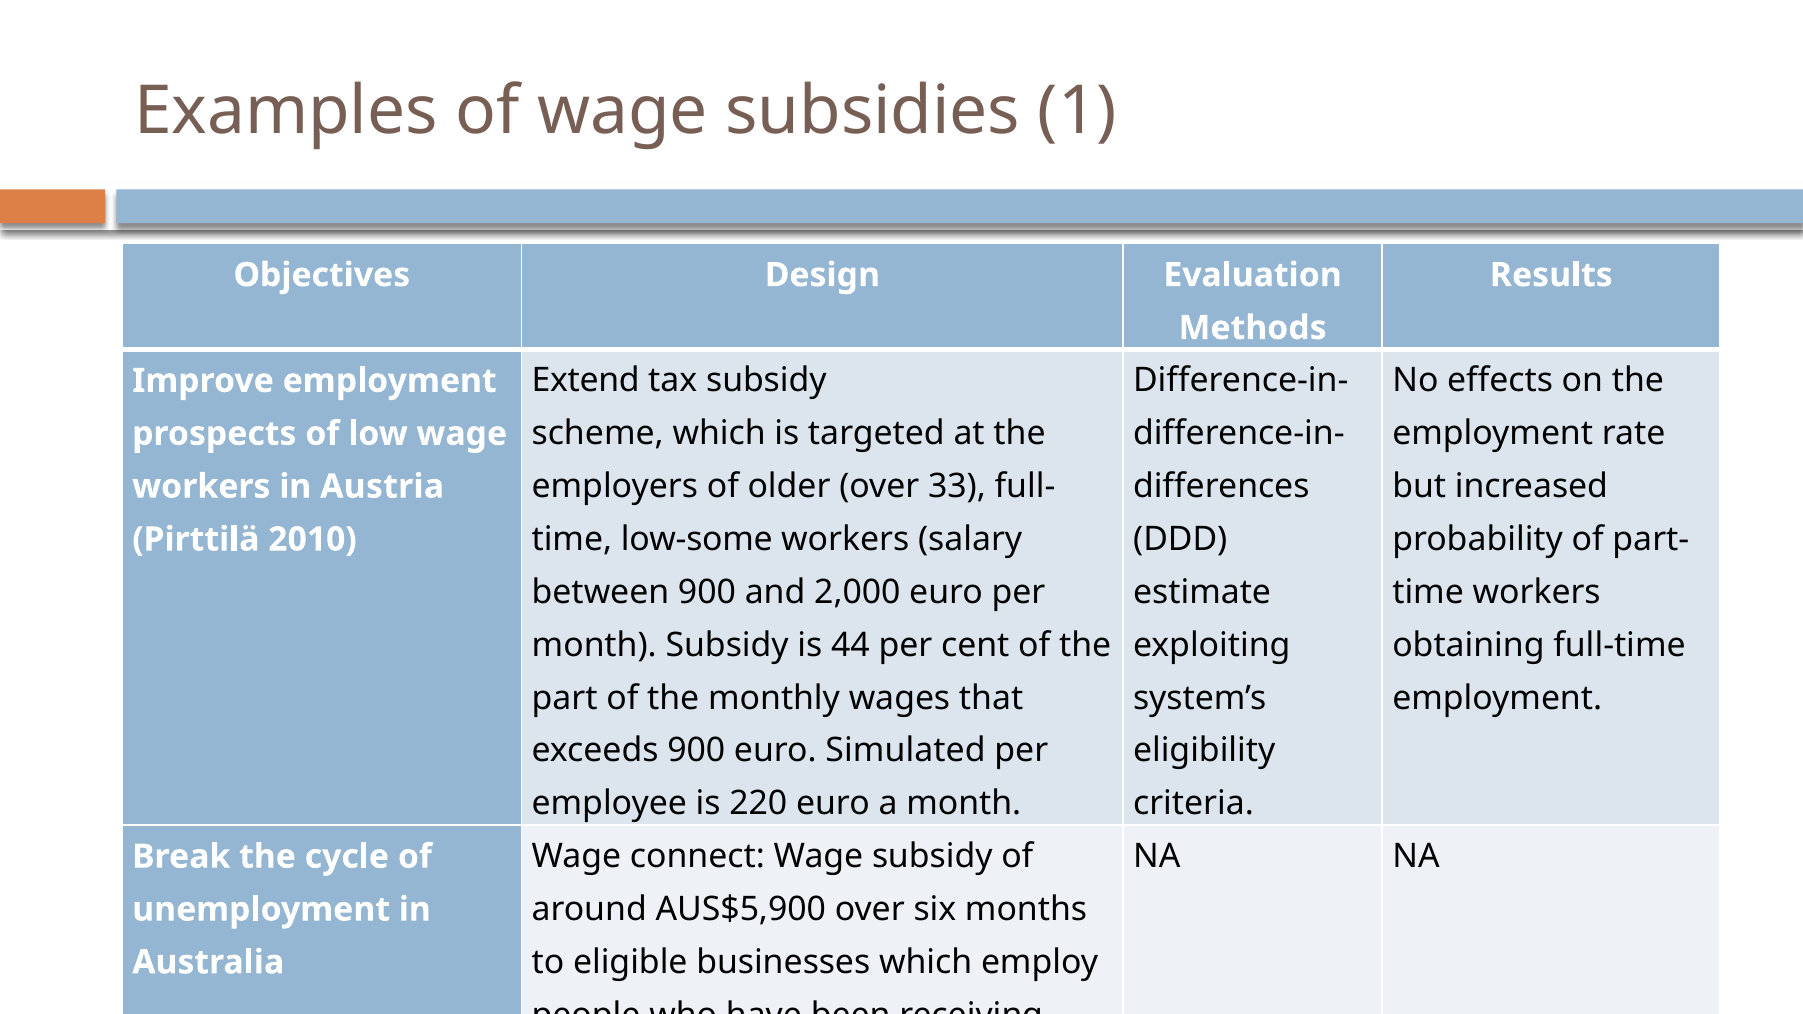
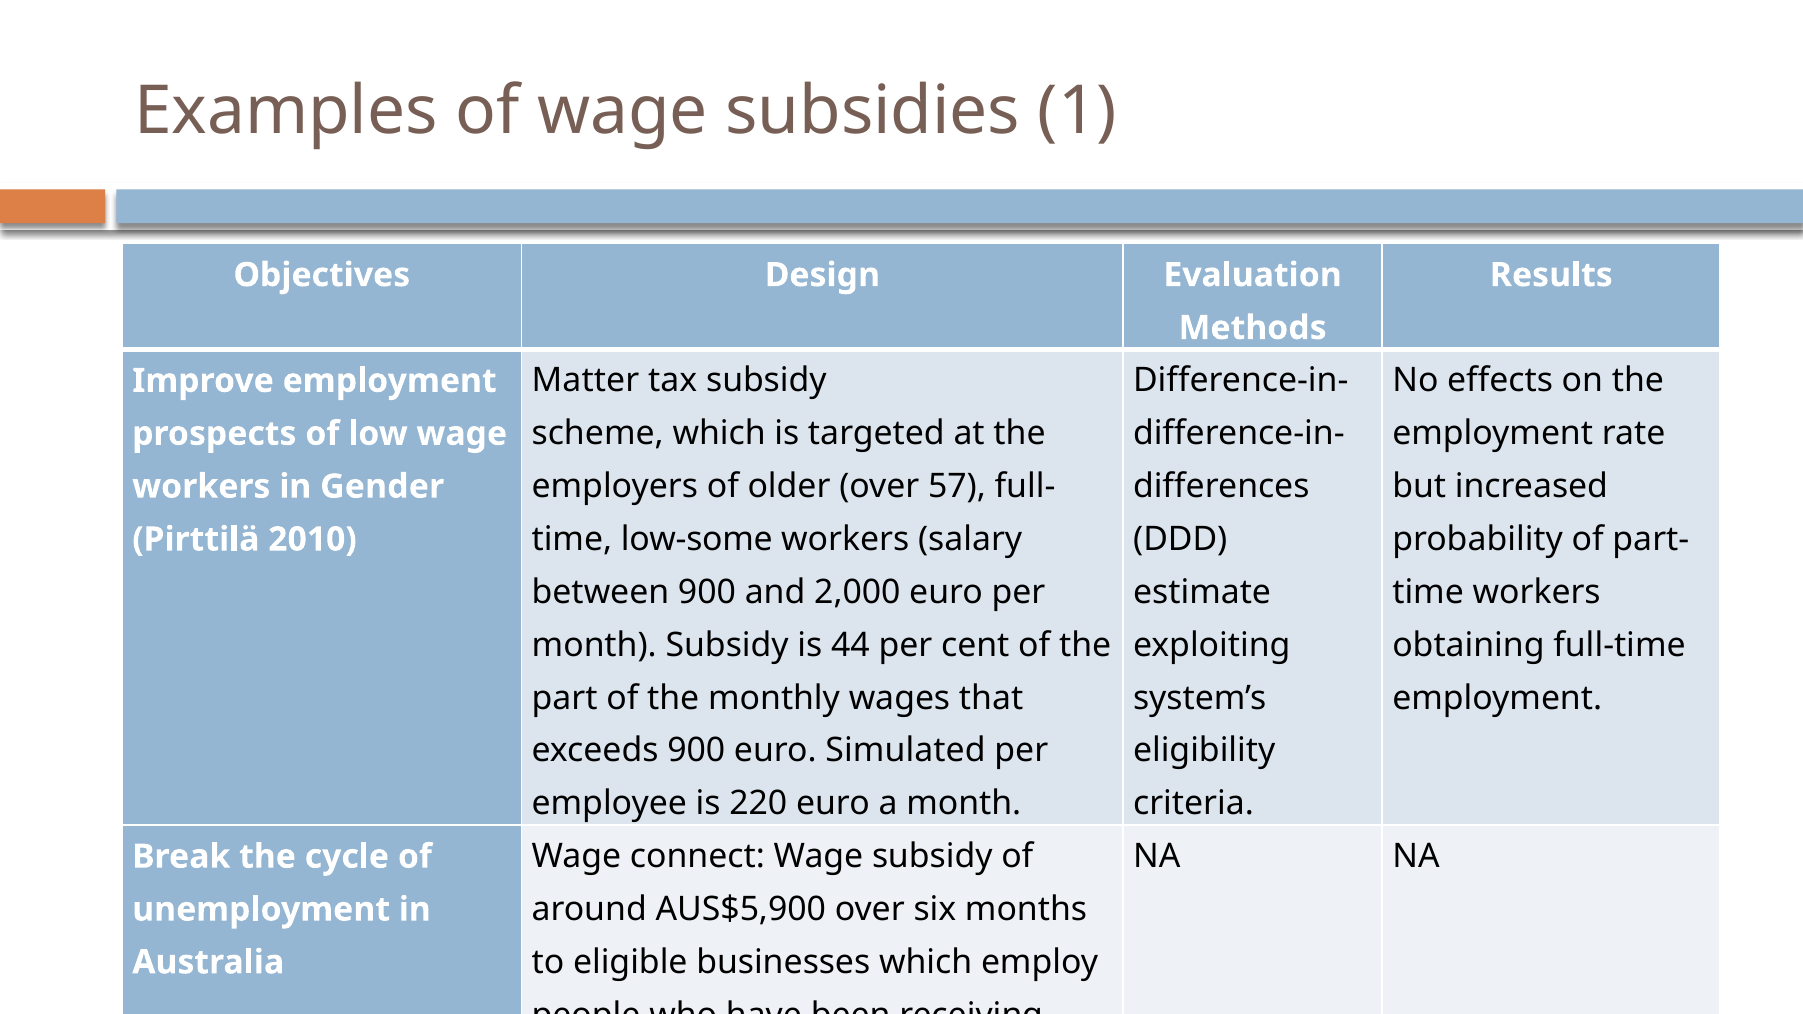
Extend: Extend -> Matter (585, 381)
33: 33 -> 57 (957, 487)
Austria: Austria -> Gender (382, 487)
